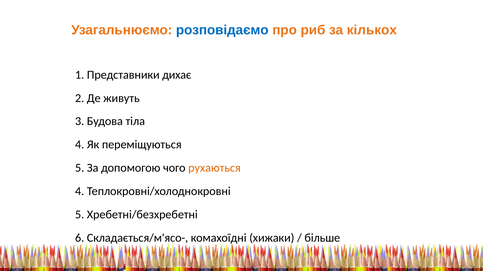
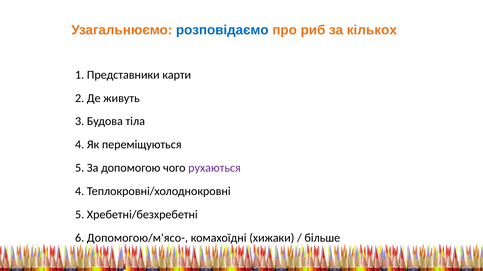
дихає: дихає -> карти (177, 75)
рухаються colour: orange -> purple (215, 168)
Складається/м'ясо-: Складається/м'ясо- -> Допомогою/м'ясо- (137, 239)
